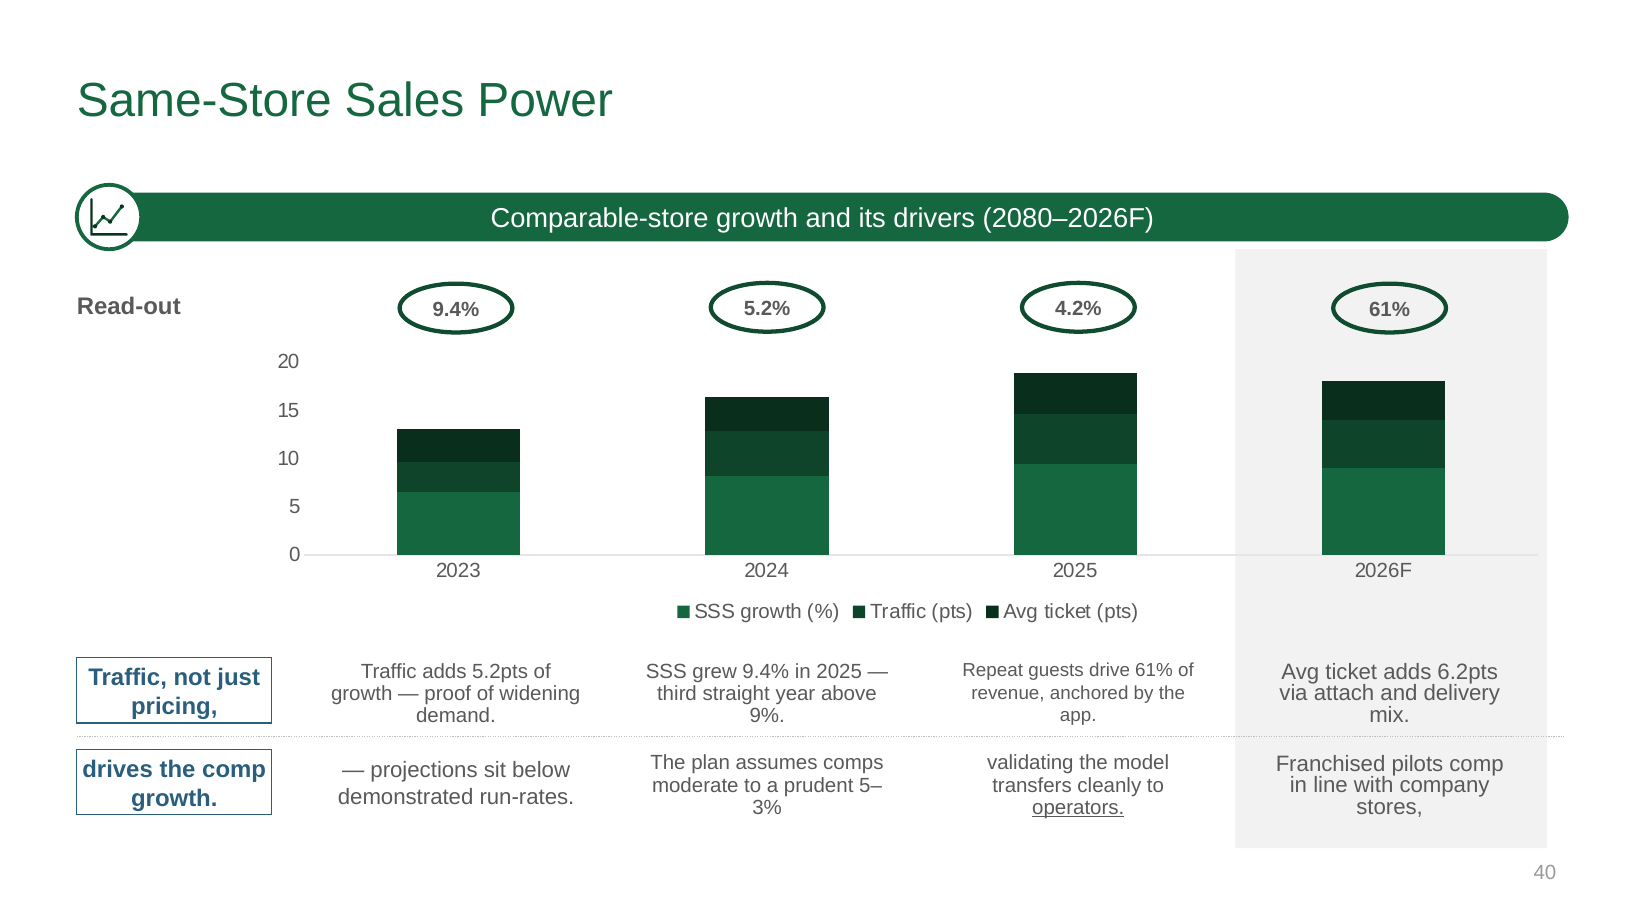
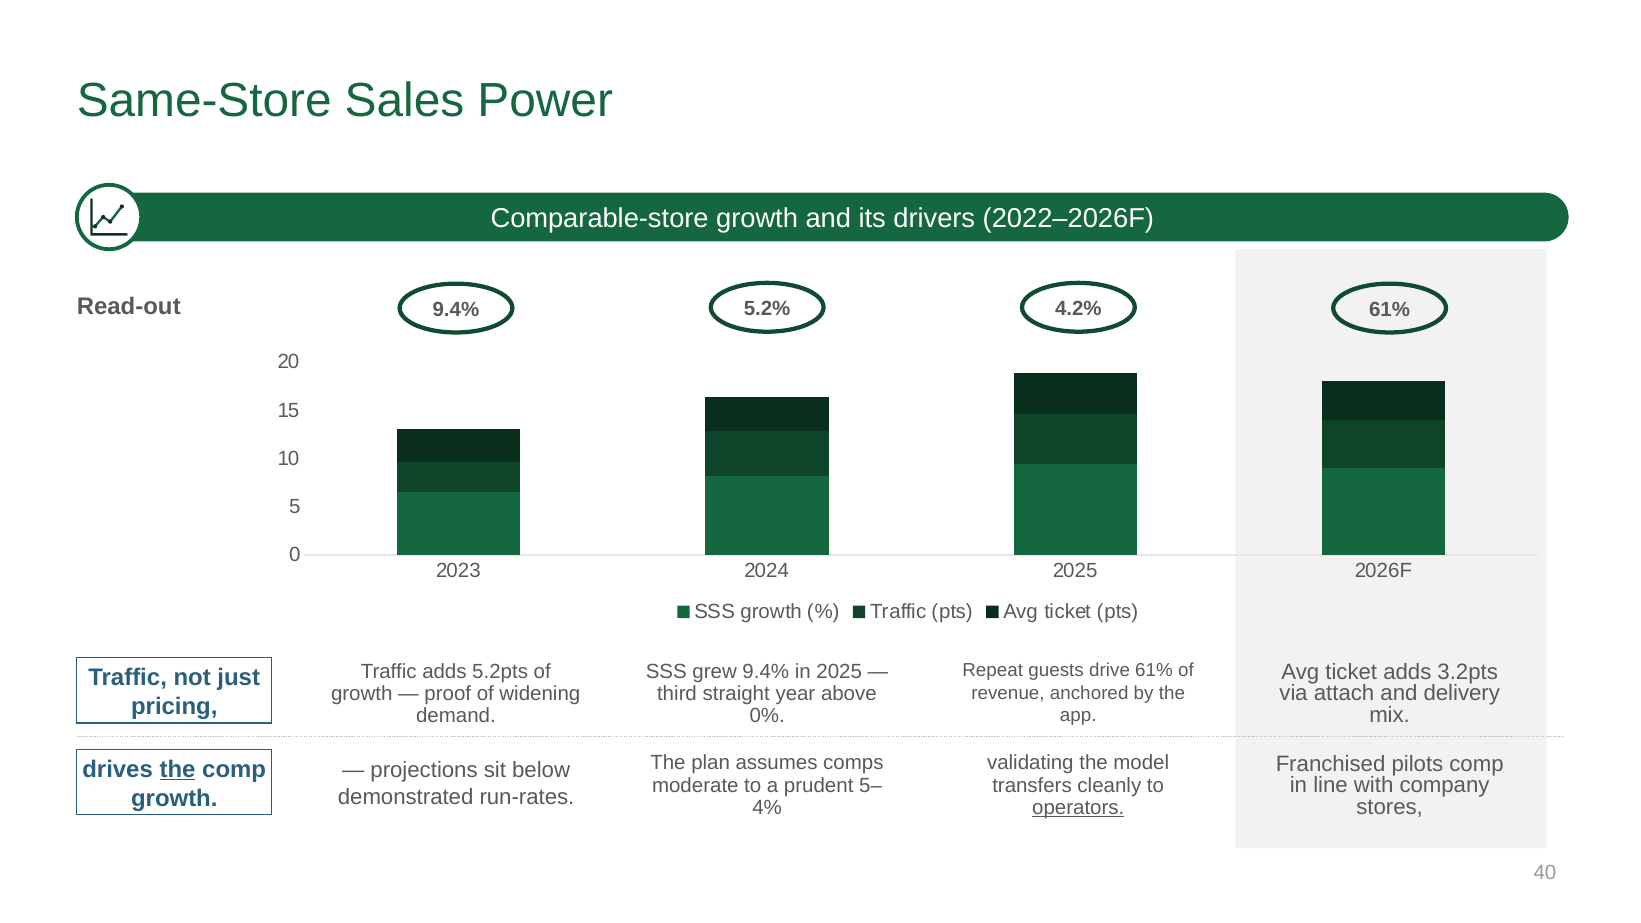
2080–2026F: 2080–2026F -> 2022–2026F (1068, 219)
6.2pts: 6.2pts -> 3.2pts (1468, 672)
9%: 9% -> 0% (767, 716)
the underline: none -> present (178, 769)
3%: 3% -> 4% (767, 807)
